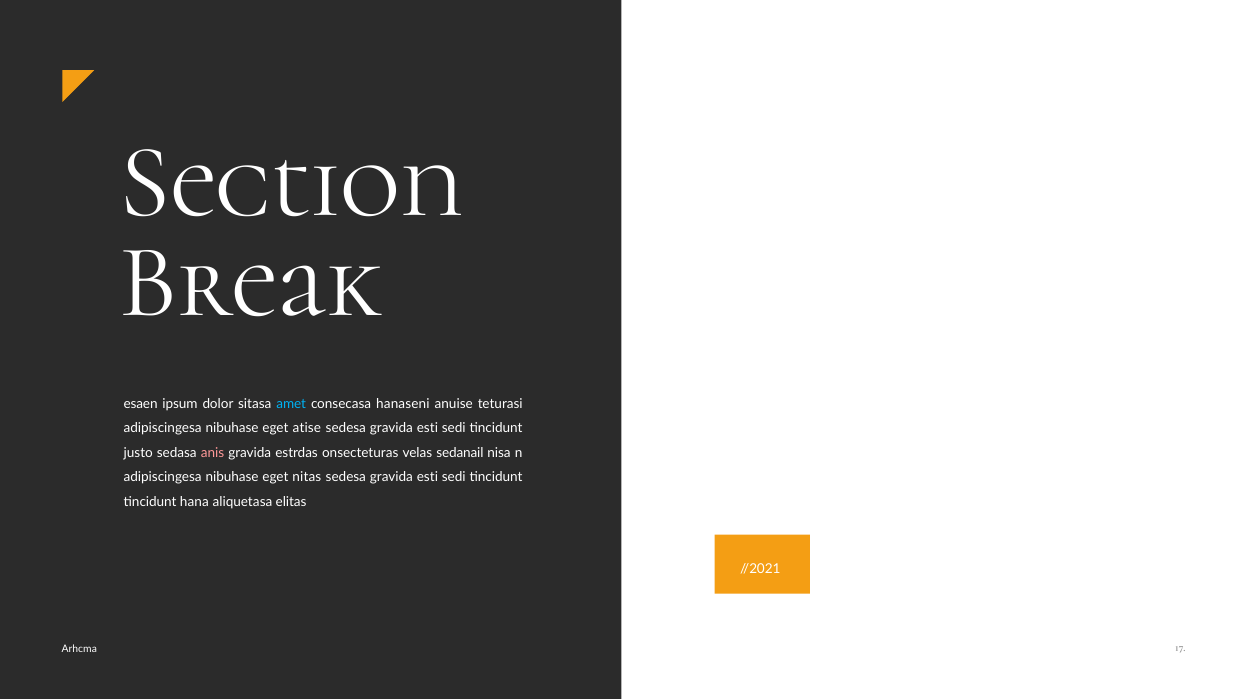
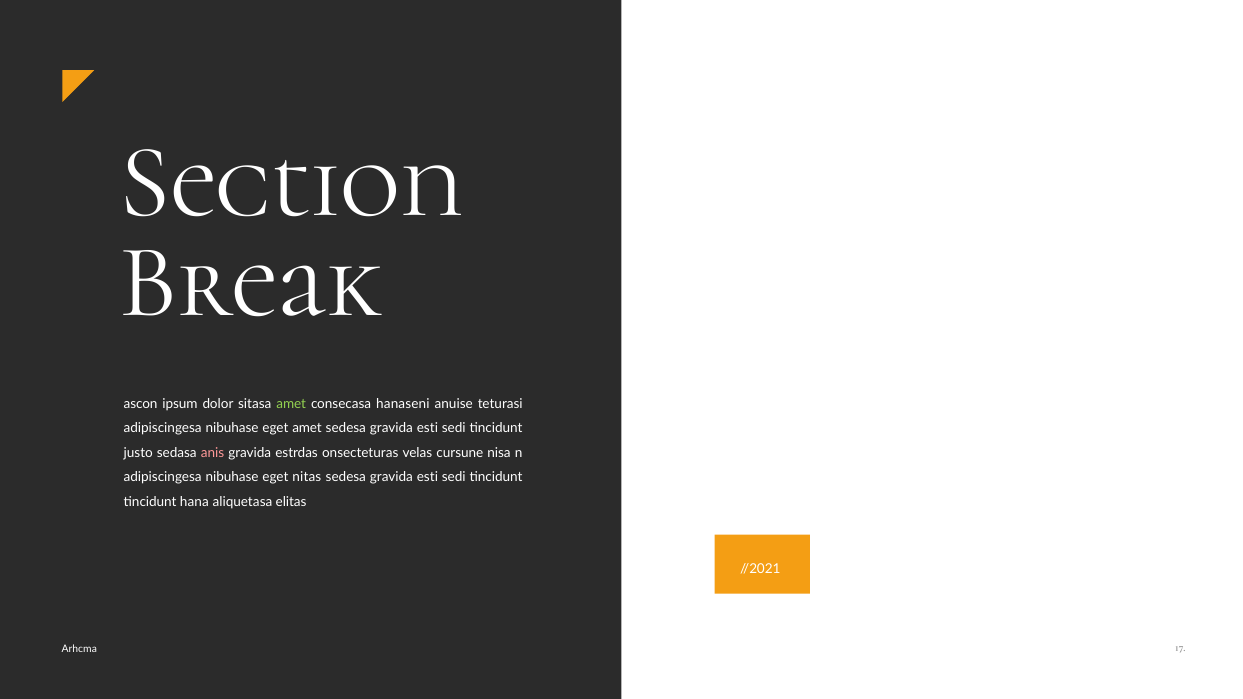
esaen: esaen -> ascon (141, 404)
amet colour: light blue -> light green (291, 404)
eget atise: atise -> amet (307, 429)
sedanail: sedanail -> cursune (460, 453)
